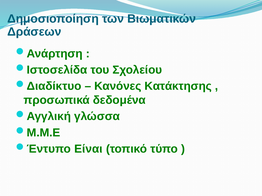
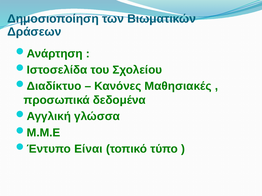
Κατάκτησης: Κατάκτησης -> Μαθησιακές (178, 86)
